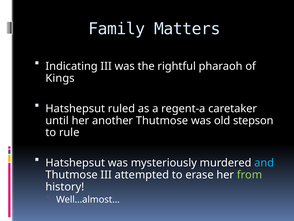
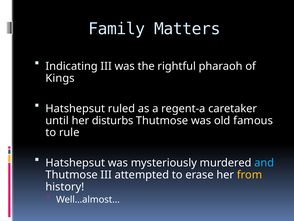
another: another -> disturbs (113, 120)
stepson: stepson -> famous (253, 120)
from colour: light green -> yellow (250, 174)
